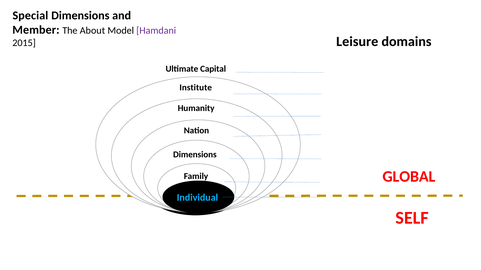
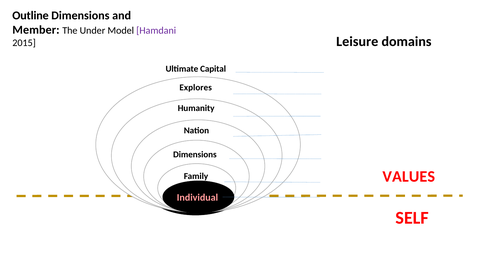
Special: Special -> Outline (31, 15)
About: About -> Under (92, 31)
Institute: Institute -> Explores (196, 88)
GLOBAL: GLOBAL -> VALUES (409, 177)
Individual colour: light blue -> pink (197, 198)
